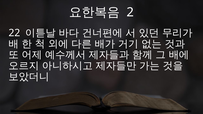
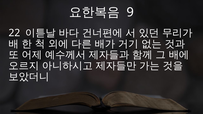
2: 2 -> 9 (130, 12)
